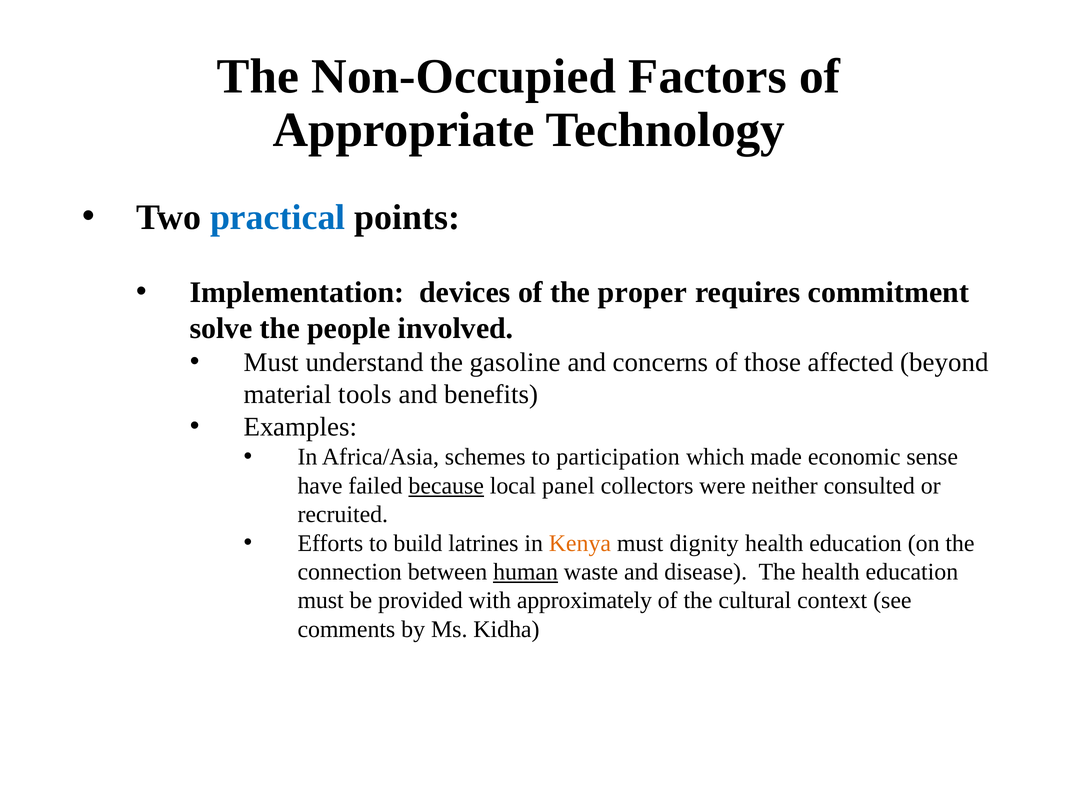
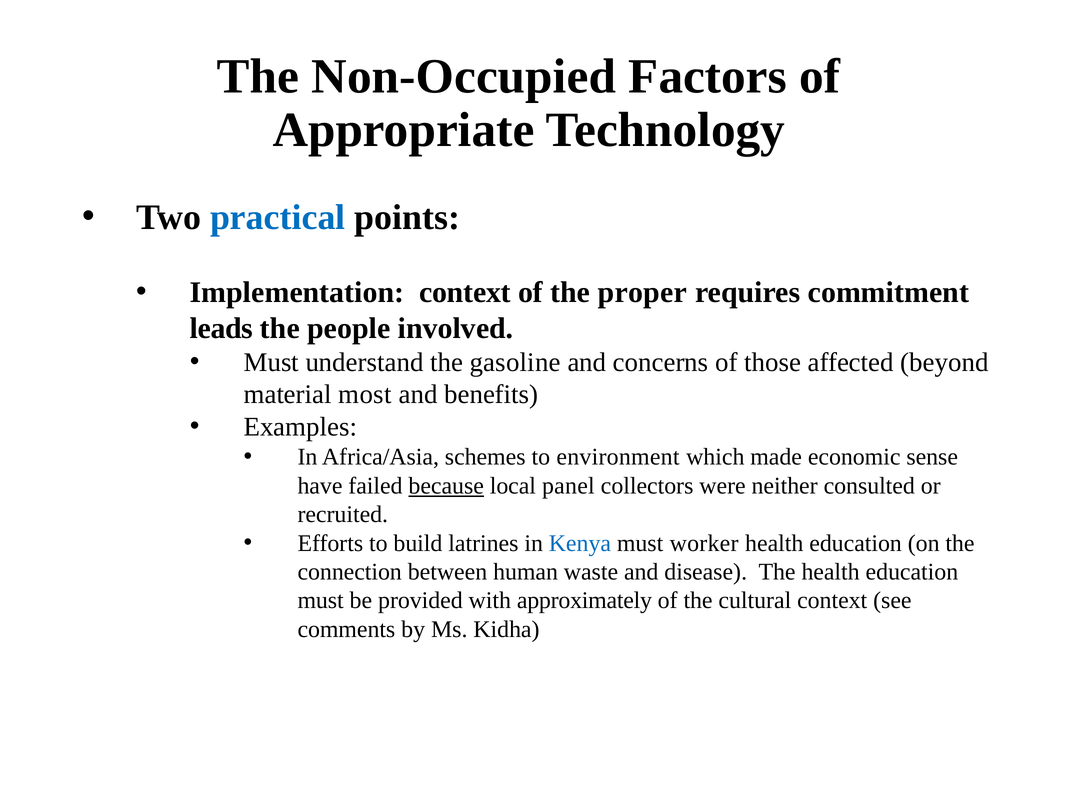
Implementation devices: devices -> context (465, 293)
solve: solve -> leads (221, 328)
tools: tools -> most (365, 395)
participation: participation -> environment (618, 457)
Kenya colour: orange -> blue (580, 543)
dignity: dignity -> worker (704, 543)
human underline: present -> none (526, 572)
